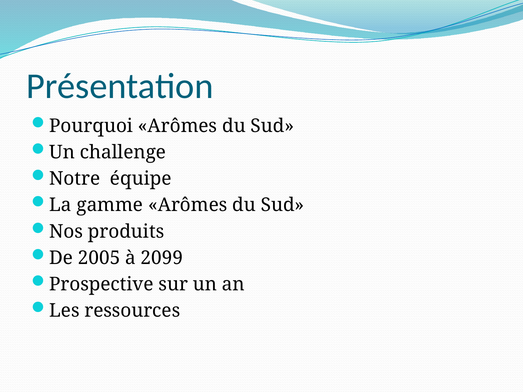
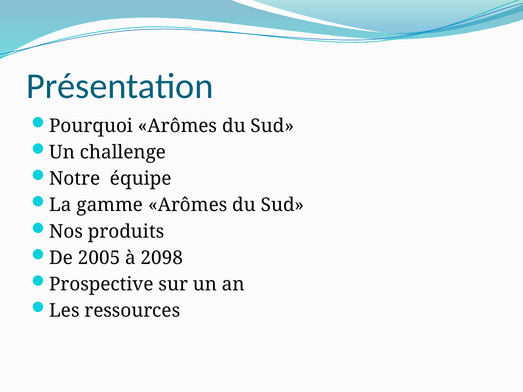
2099: 2099 -> 2098 (162, 258)
